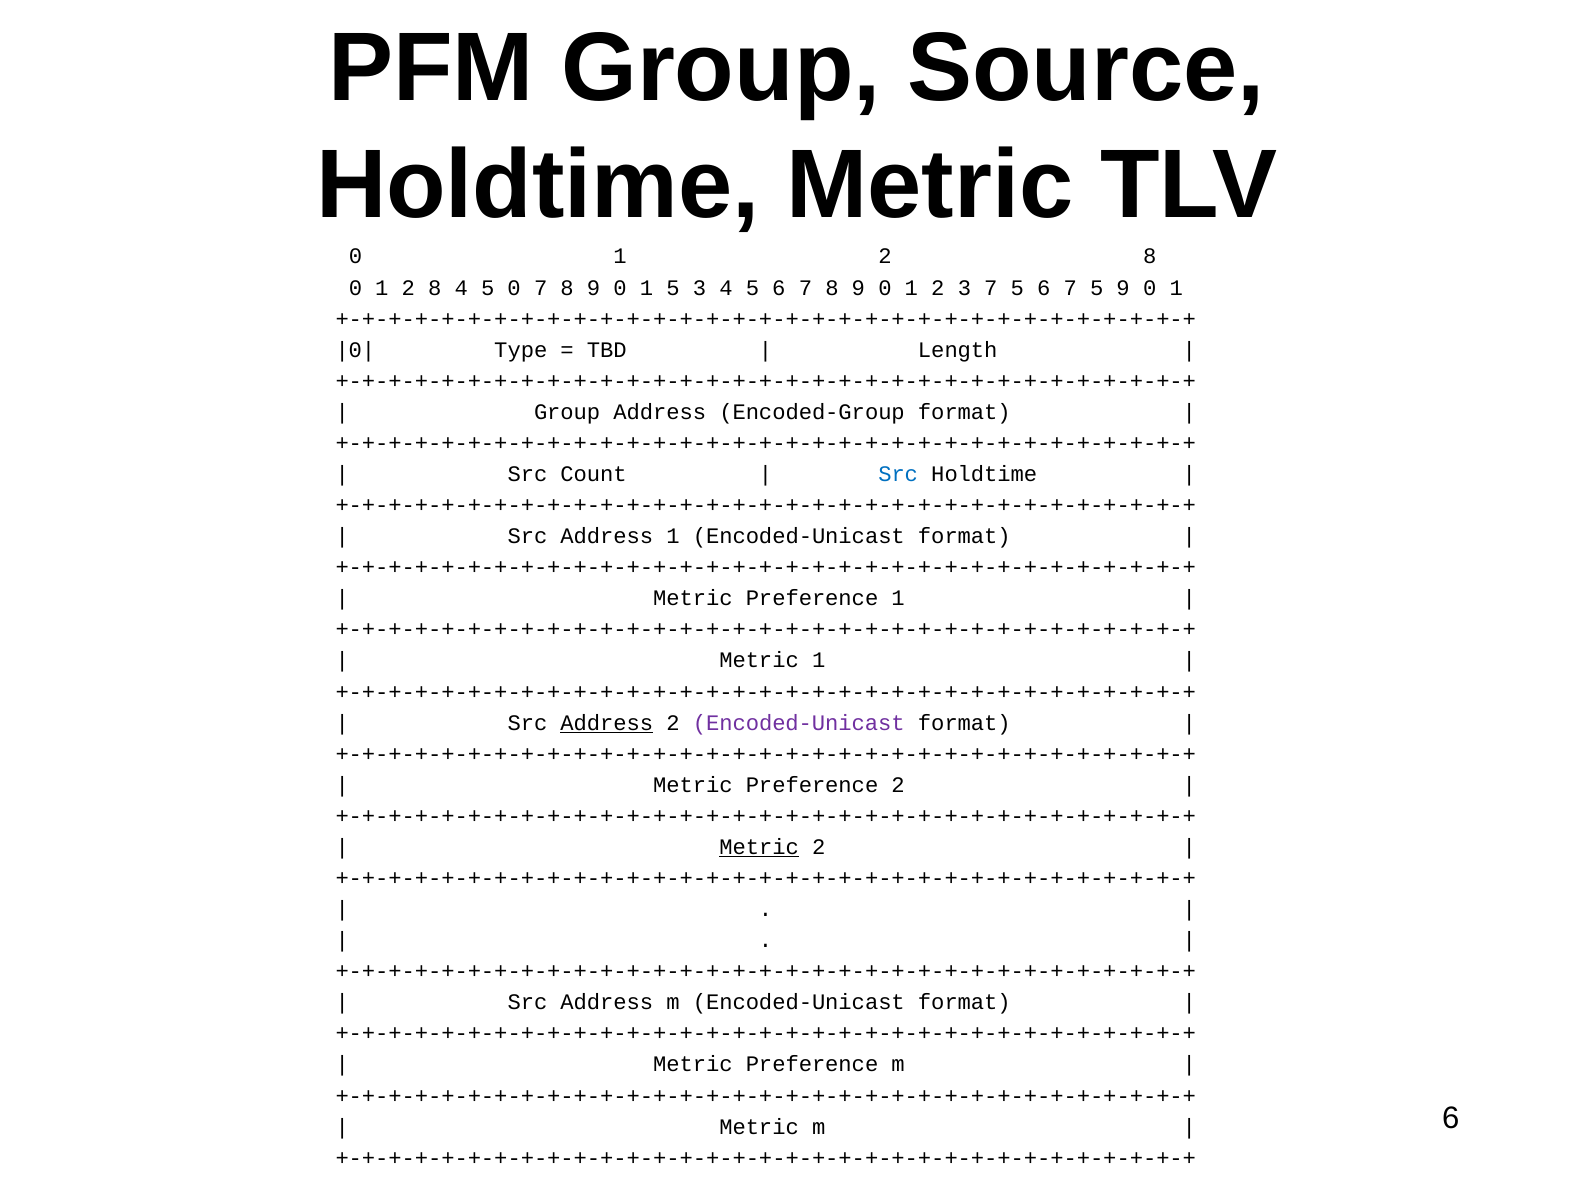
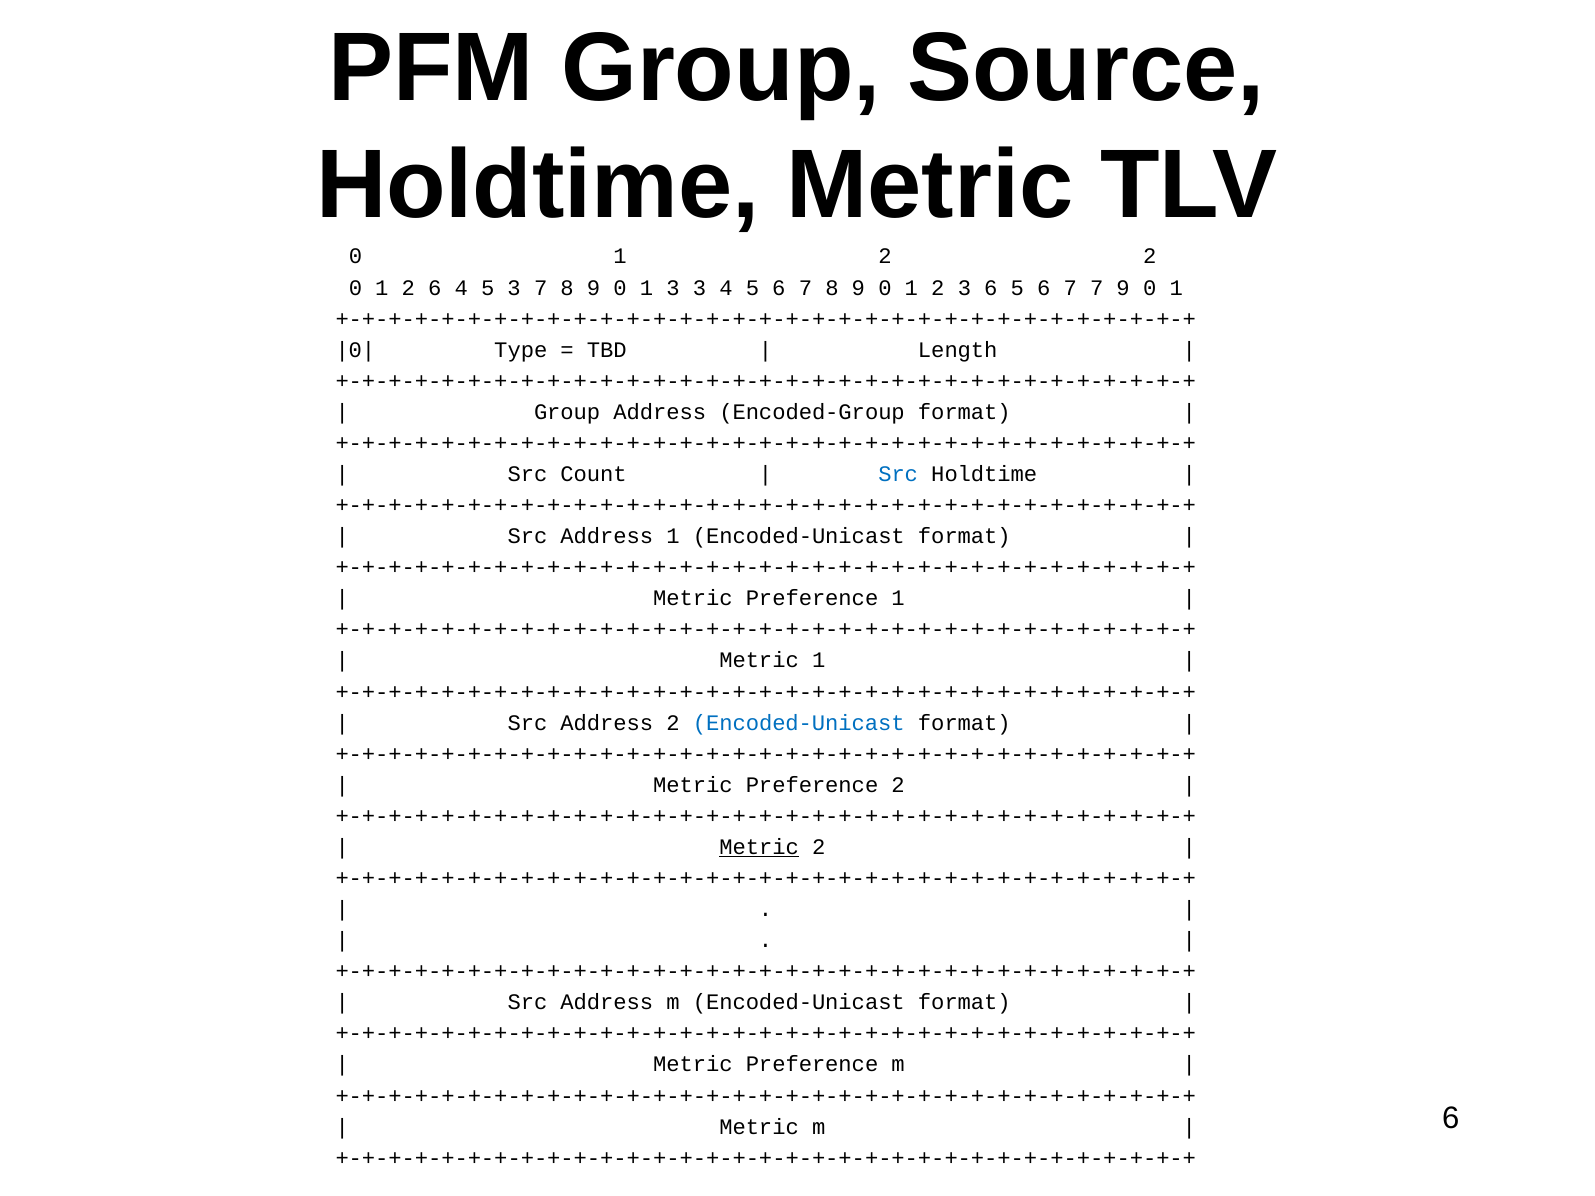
8: 8 -> 2 (1150, 257)
8: 8 -> 6 (435, 288)
5 0: 0 -> 3 (514, 288)
1 5: 5 -> 3 (673, 288)
3 7: 7 -> 6 (991, 288)
6 7 5: 5 -> 7 (1097, 288)
Address underline: present -> none (607, 723)
Encoded-Unicast colour: purple -> blue (799, 723)
